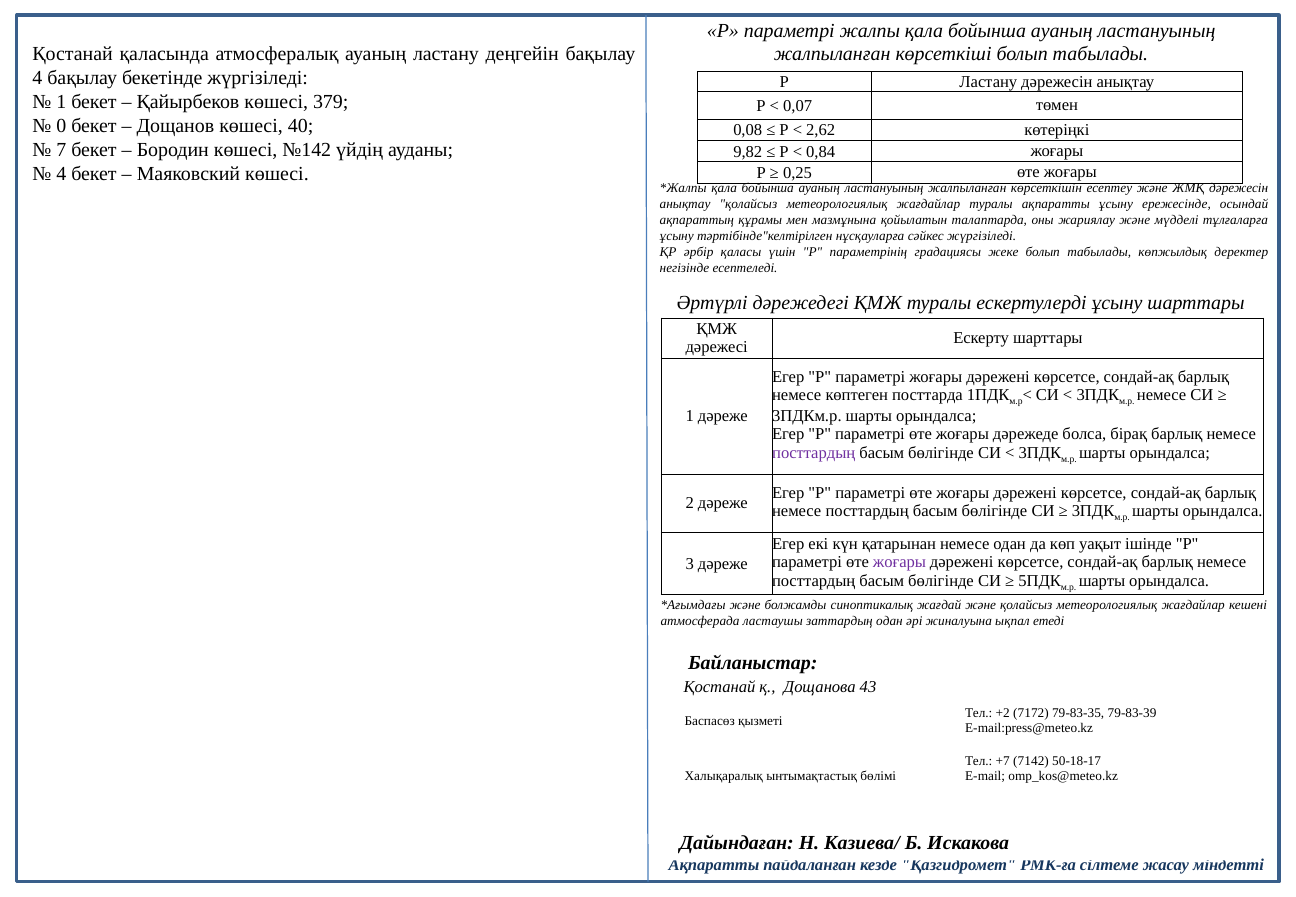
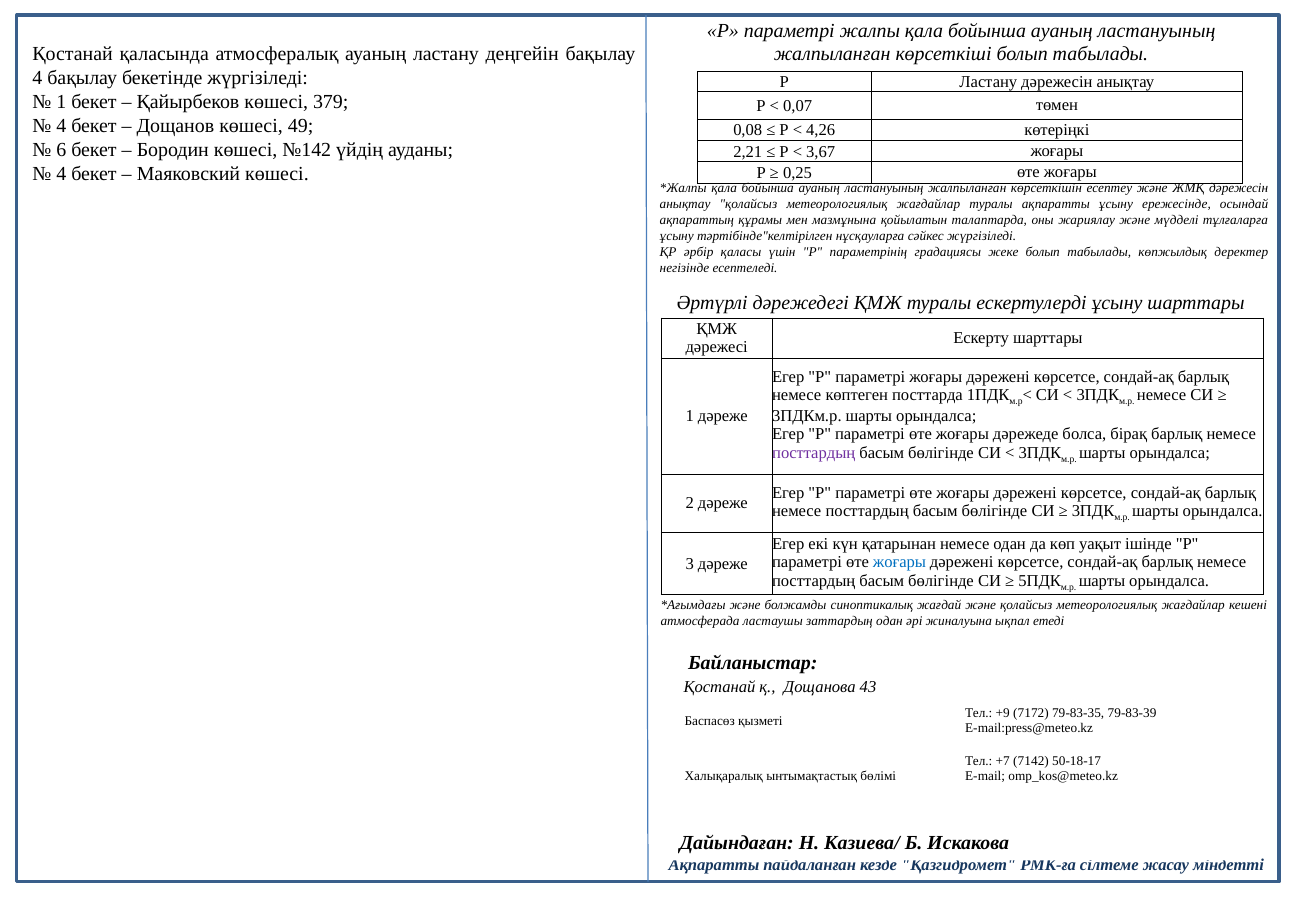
0: 0 -> 4 (61, 126)
40: 40 -> 49 (301, 126)
2,62: 2,62 -> 4,26 (821, 130)
7: 7 -> 6 (61, 150)
9,82: 9,82 -> 2,21 (748, 152)
0,84: 0,84 -> 3,67 (821, 152)
жоғары colour: purple -> blue (899, 562)
+2: +2 -> +9 (1003, 714)
